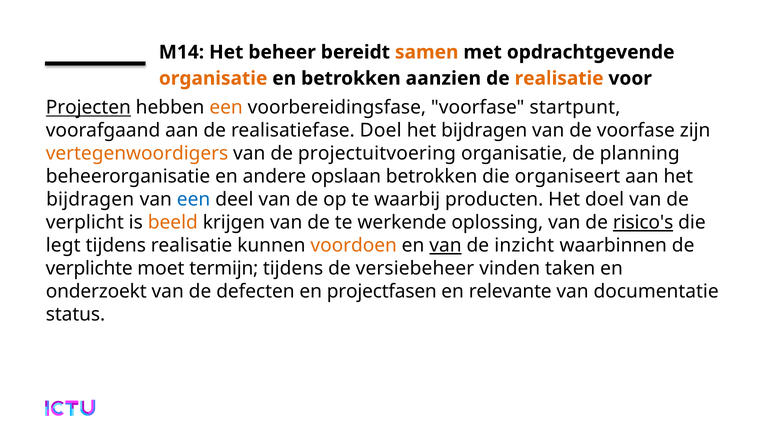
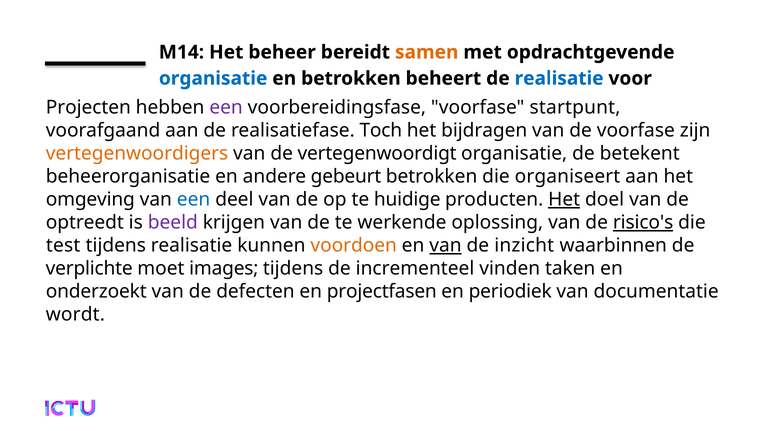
organisatie colour: orange -> blue (213, 78)
aanzien: aanzien -> beheert (443, 78)
realisatie colour: orange -> blue (559, 78)
Projecten underline: present -> none (88, 107)
een colour: orange -> purple (226, 107)
realisatiefase Doel: Doel -> Toch (381, 130)
projectuitvoering: projectuitvoering -> vertegenwoordigt (377, 153)
planning: planning -> betekent (640, 153)
opslaan: opslaan -> gebeurt (346, 176)
bijdragen: bijdragen -> omgeving (90, 199)
waarbij: waarbij -> huidige (407, 199)
Het underline: none -> present (564, 199)
verplicht: verplicht -> optreedt (85, 222)
beeld colour: orange -> purple (173, 222)
legt: legt -> test (63, 245)
termijn: termijn -> images (224, 268)
versiebeheer: versiebeheer -> incrementeel (415, 268)
relevante: relevante -> periodiek (510, 291)
status: status -> wordt (75, 314)
